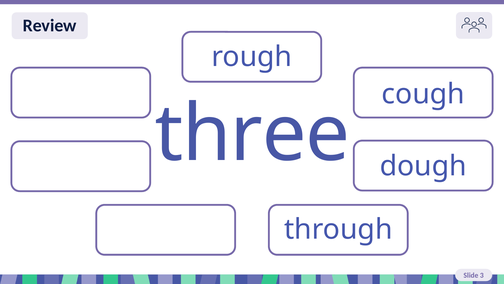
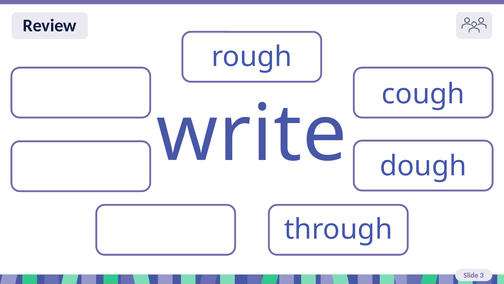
three: three -> write (252, 134)
